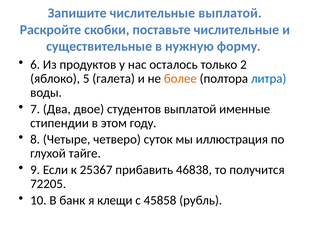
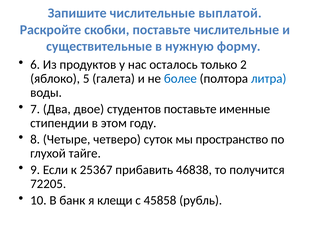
более colour: orange -> blue (180, 78)
студентов выплатой: выплатой -> поставьте (190, 109)
иллюстрация: иллюстрация -> пространство (232, 139)
